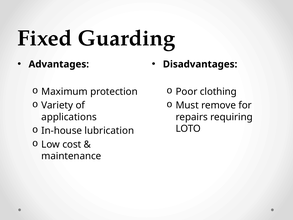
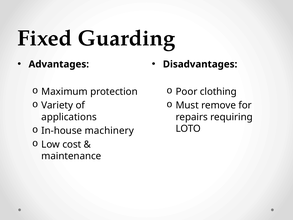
lubrication: lubrication -> machinery (109, 131)
